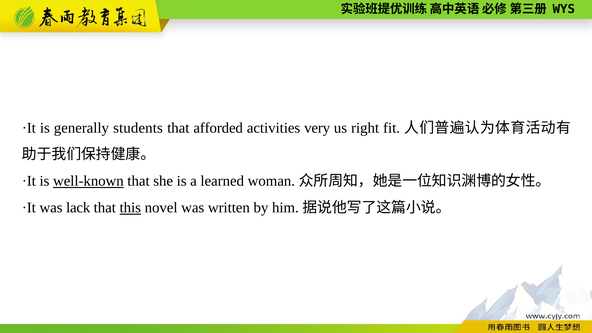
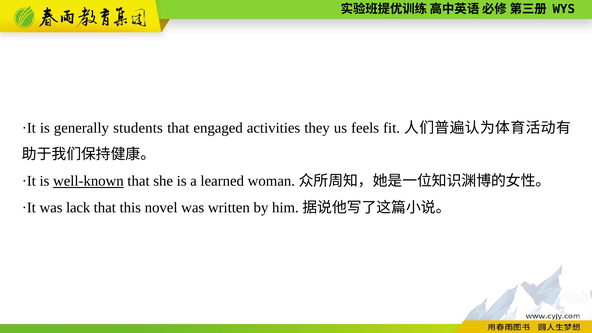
afforded: afforded -> engaged (218, 128)
very: very -> they (317, 128)
right: right -> feels (365, 128)
this underline: present -> none (130, 208)
